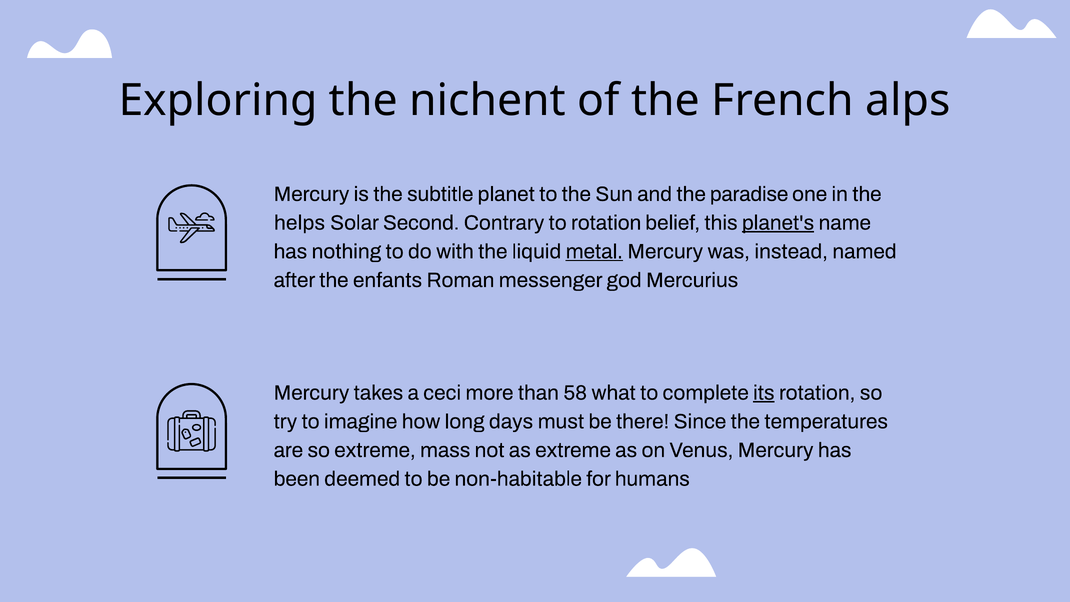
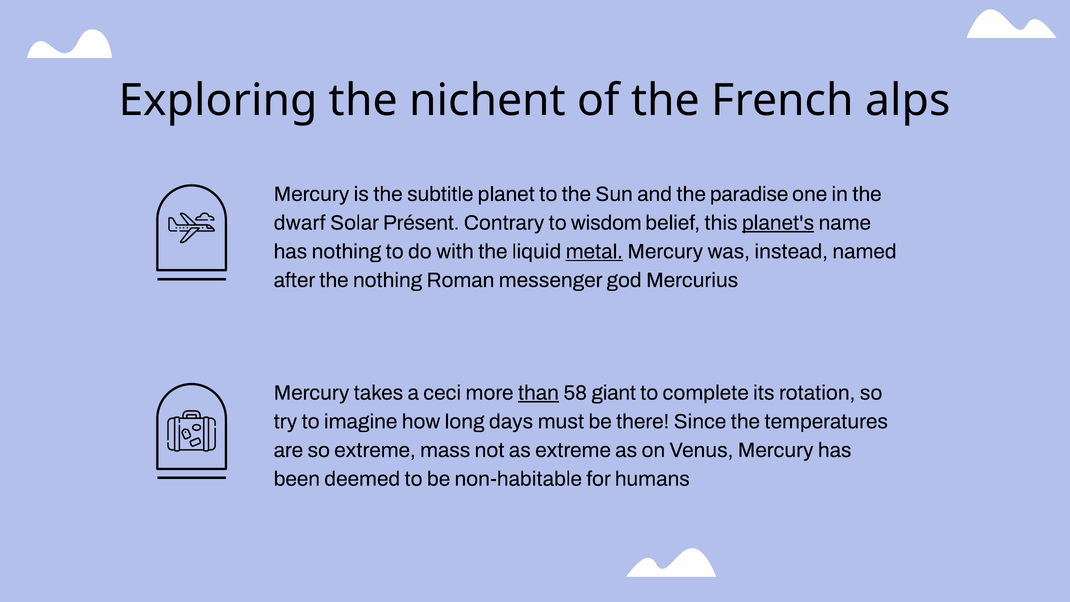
helps: helps -> dwarf (300, 223)
Second: Second -> Présent (421, 223)
to rotation: rotation -> wisdom (606, 223)
the enfants: enfants -> nothing (388, 280)
than underline: none -> present (538, 393)
what: what -> giant (614, 393)
its underline: present -> none (764, 393)
